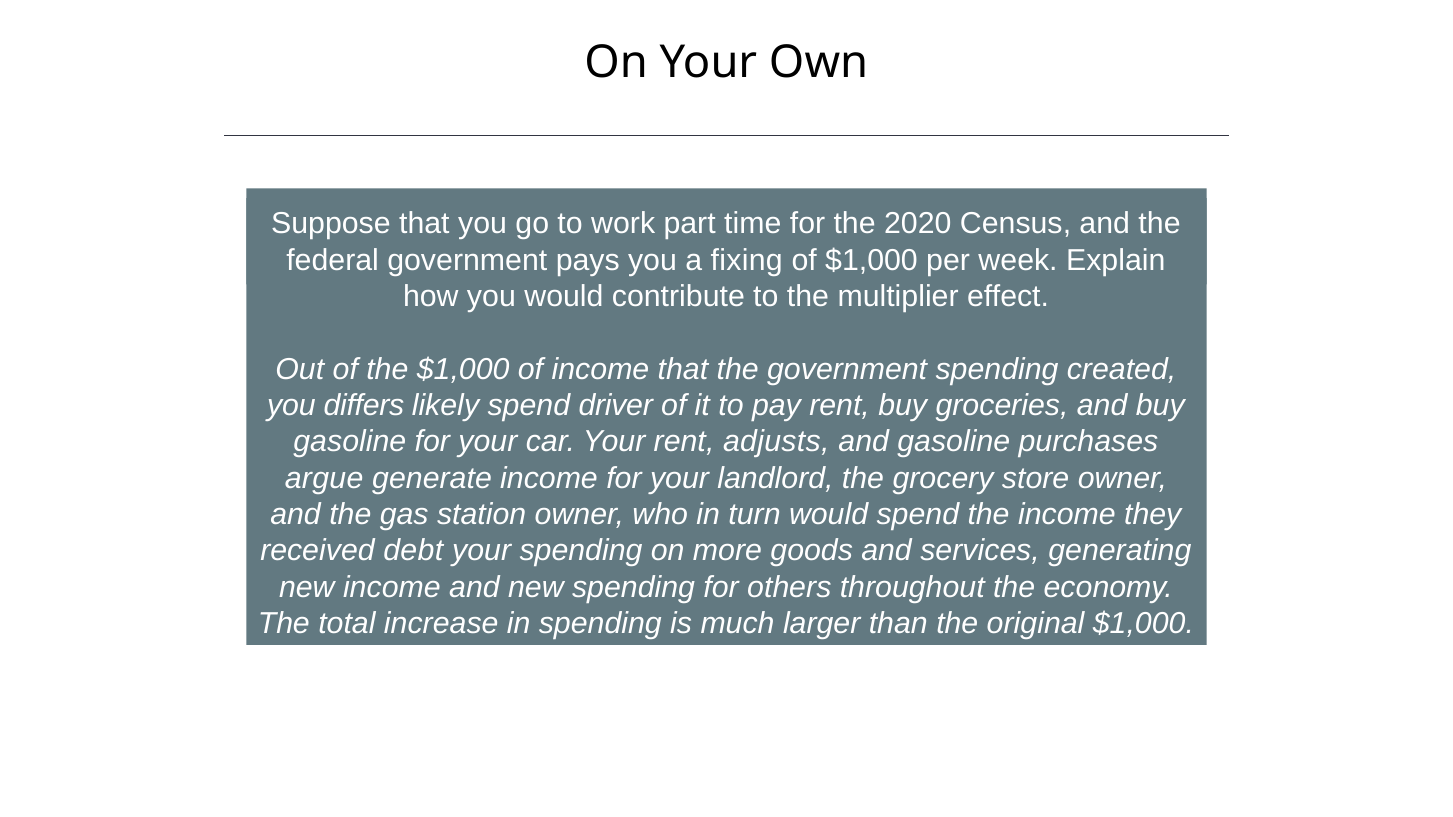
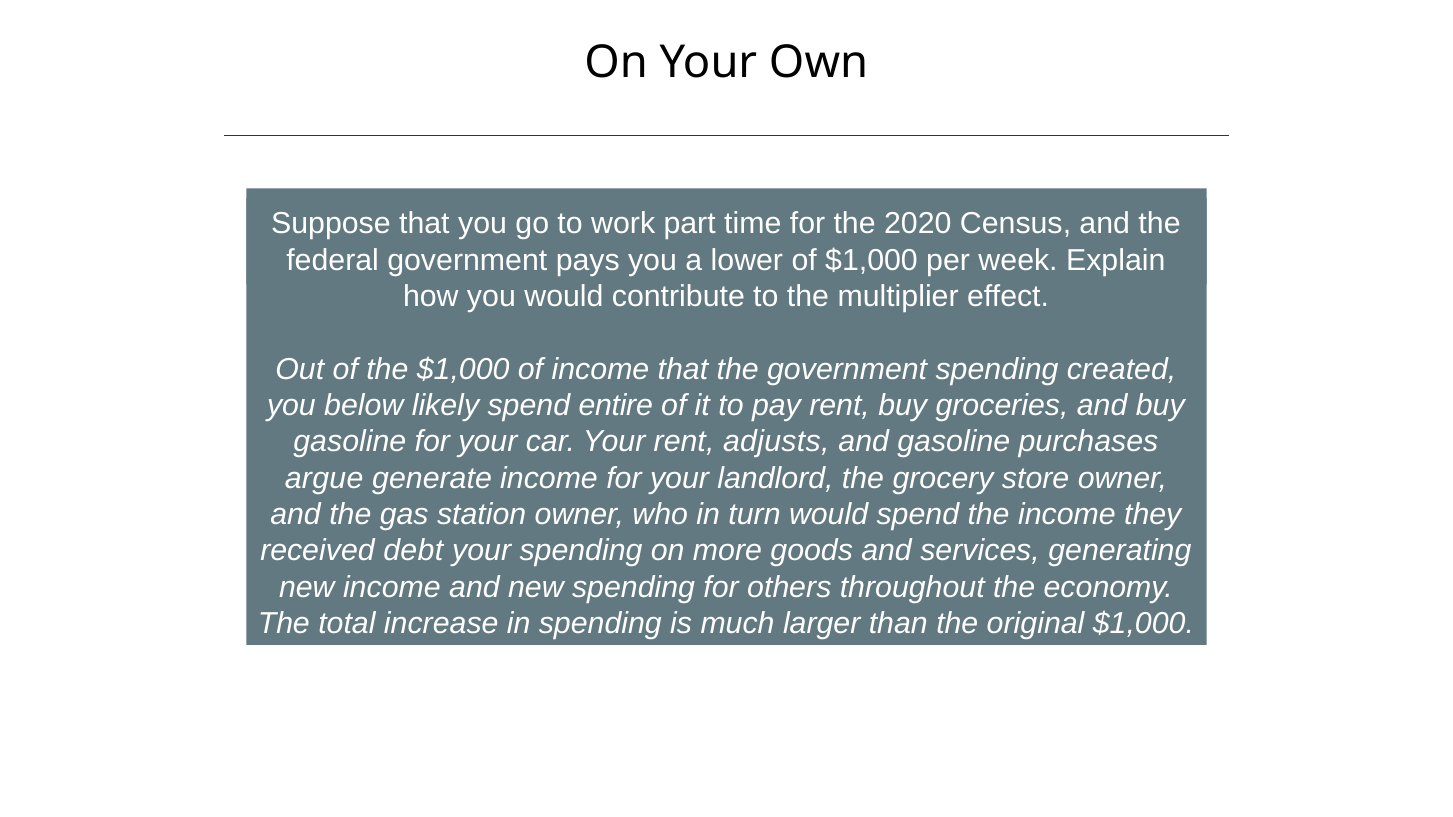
fixing: fixing -> lower (747, 260)
you differs: differs -> below (364, 406)
driver: driver -> entire (616, 406)
